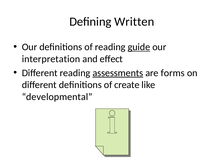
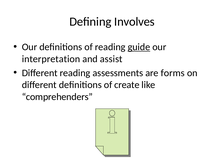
Written: Written -> Involves (134, 22)
effect: effect -> assist (111, 59)
assessments underline: present -> none (118, 73)
developmental: developmental -> comprehenders (57, 97)
